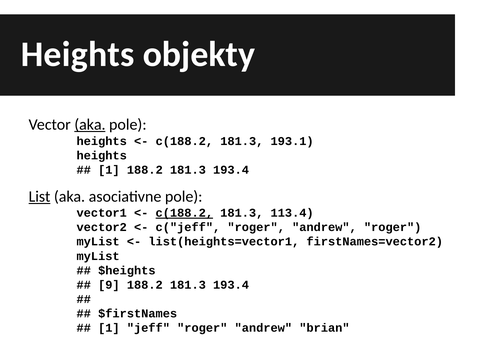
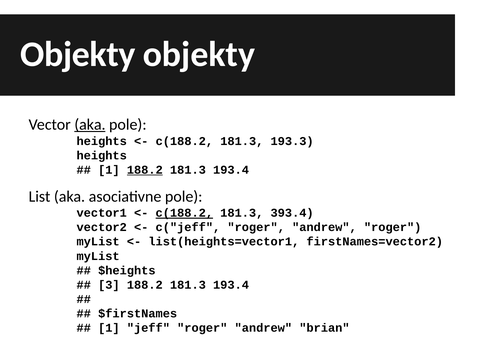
Heights: Heights -> Objekty (78, 54)
193.1: 193.1 -> 193.3 (292, 141)
188.2 underline: none -> present (145, 170)
List underline: present -> none (40, 197)
113.4: 113.4 -> 393.4 (292, 213)
9: 9 -> 3 (109, 285)
